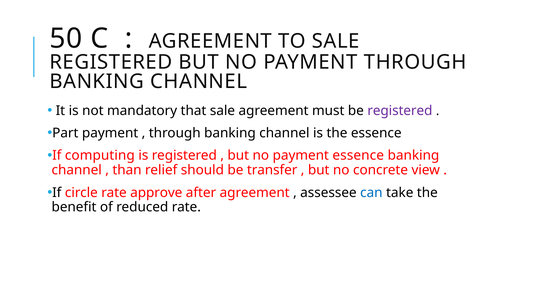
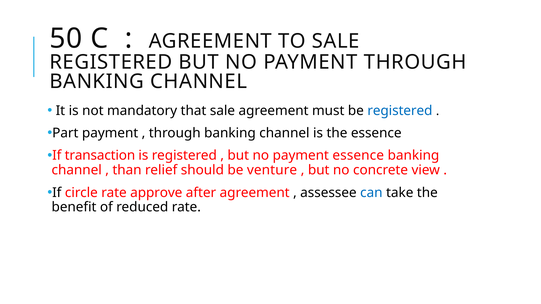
registered colour: purple -> blue (400, 111)
computing: computing -> transaction (100, 156)
transfer: transfer -> venture (272, 170)
